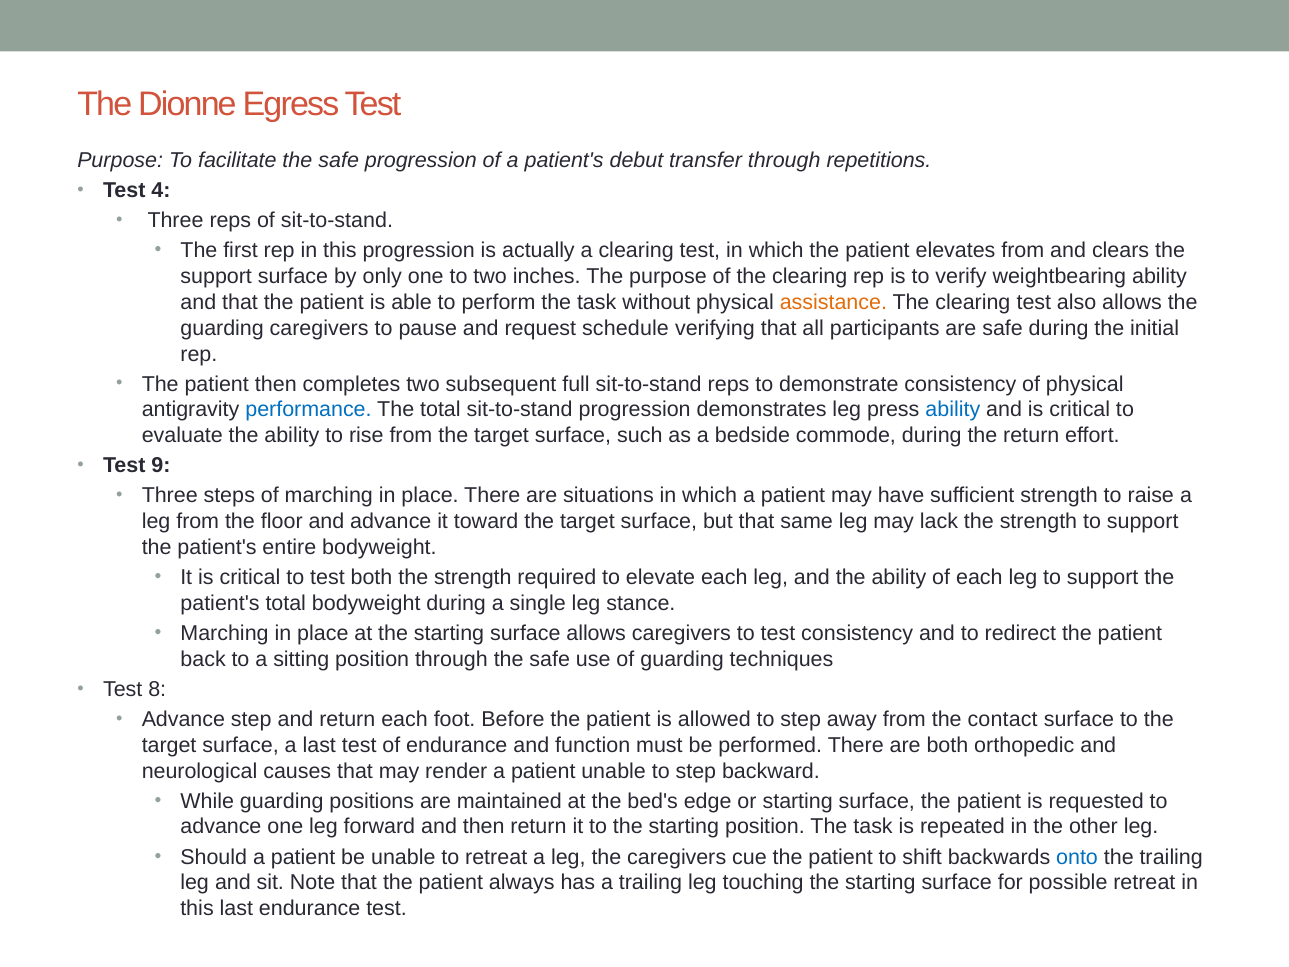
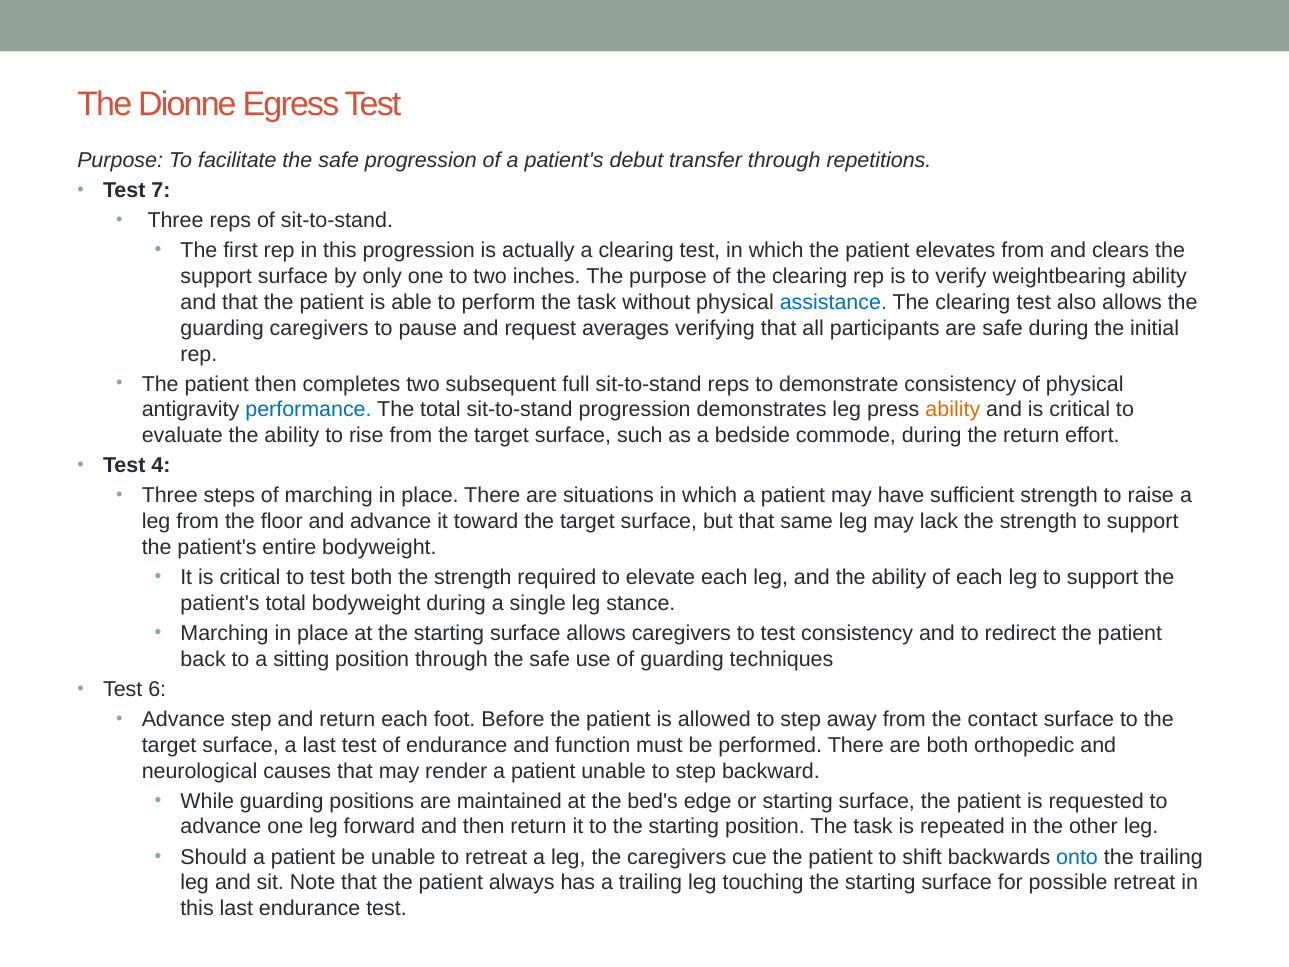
4: 4 -> 7 (161, 191)
assistance colour: orange -> blue (833, 302)
schedule: schedule -> averages (626, 328)
ability colour: blue -> orange (953, 410)
9: 9 -> 4 (161, 466)
8: 8 -> 6 (157, 689)
